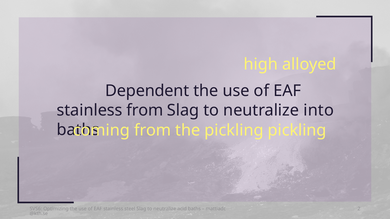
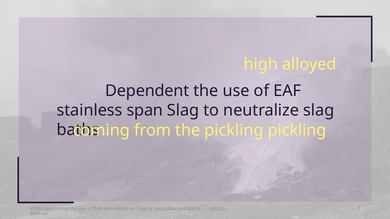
stainless from: from -> span (145, 111)
neutralize into: into -> slag (319, 111)
